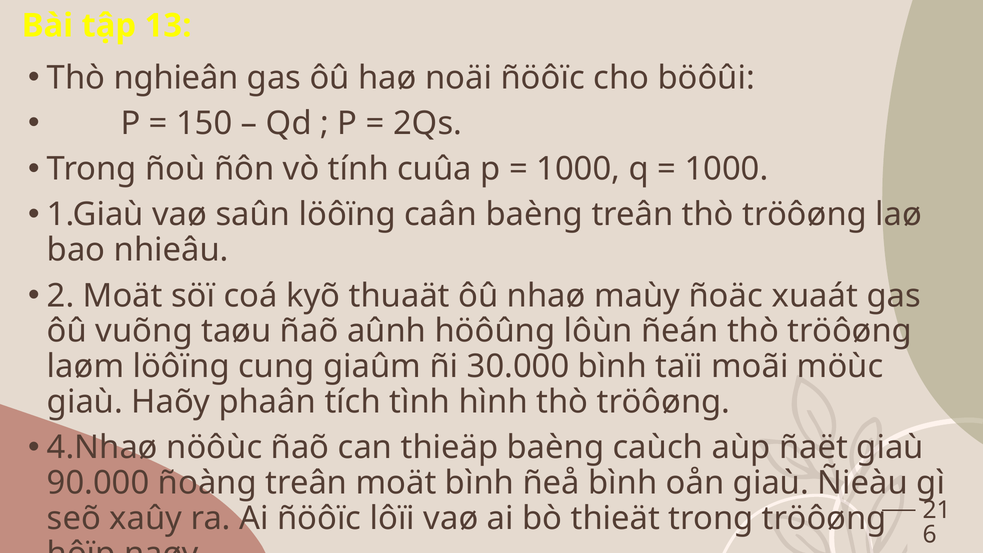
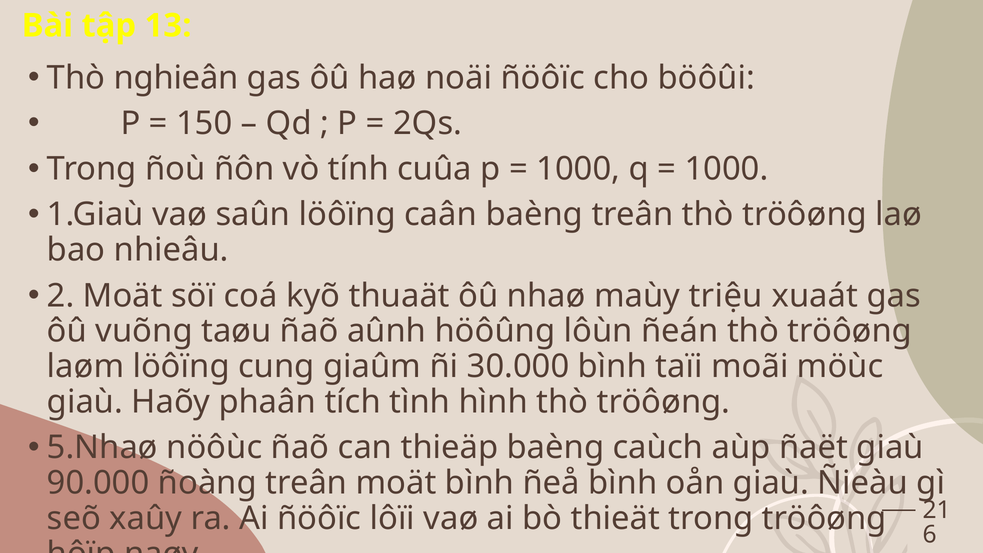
ñoäc: ñoäc -> triệu (726, 296)
4.Nhaø: 4.Nhaø -> 5.Nhaø (102, 448)
